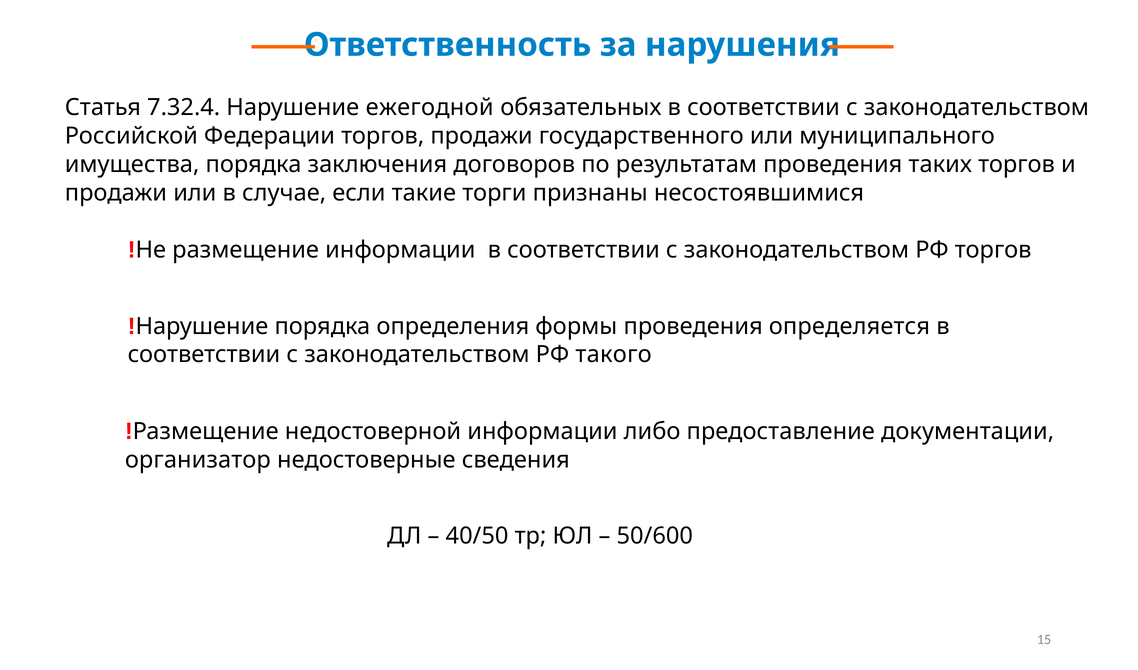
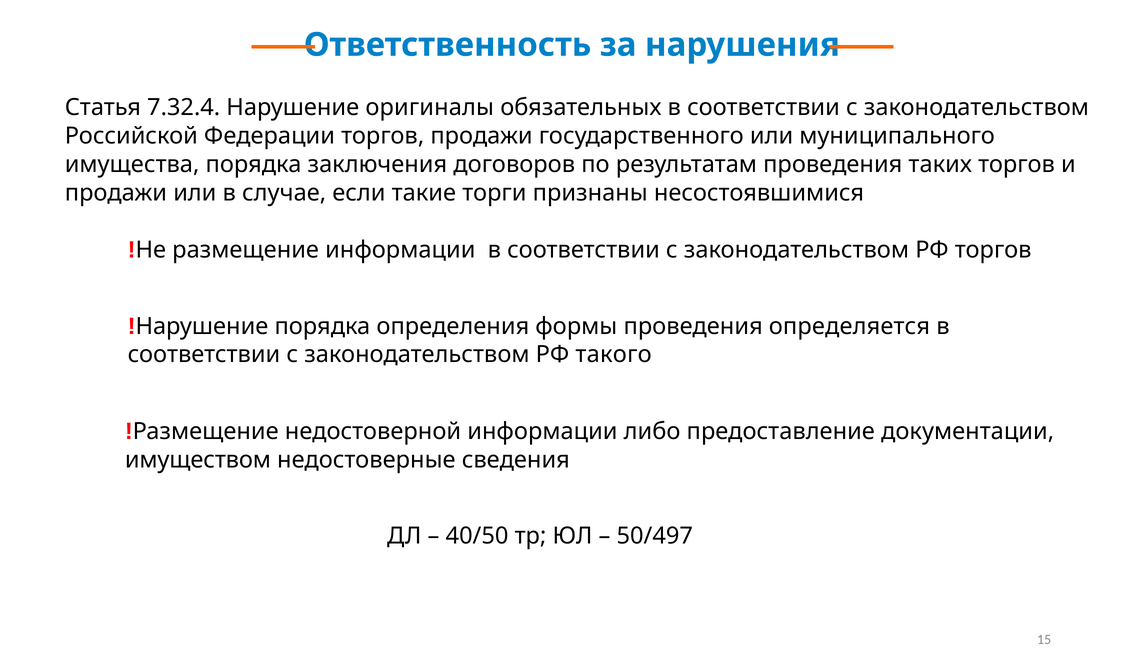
ежегодной: ежегодной -> оригиналы (430, 108)
организатор: организатор -> имуществом (198, 459)
50/600: 50/600 -> 50/497 (655, 535)
